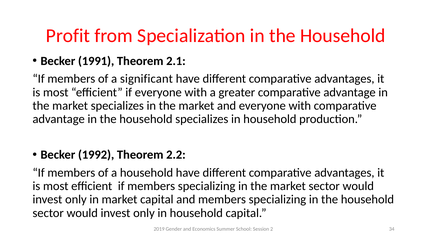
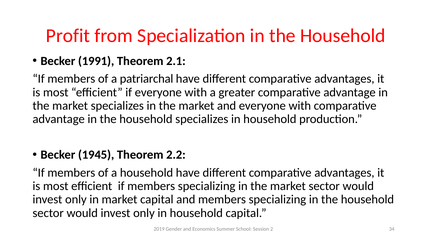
significant: significant -> patriarchal (147, 79)
1992: 1992 -> 1945 (96, 155)
